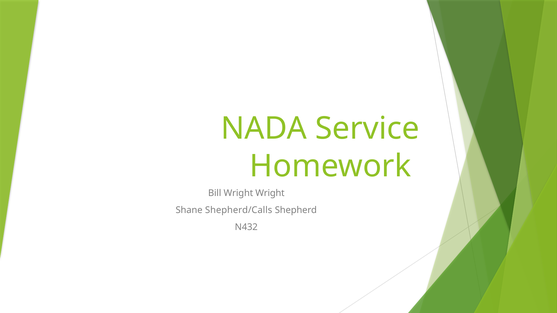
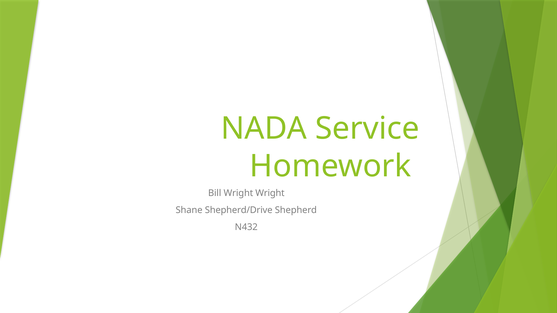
Shepherd/Calls: Shepherd/Calls -> Shepherd/Drive (239, 210)
